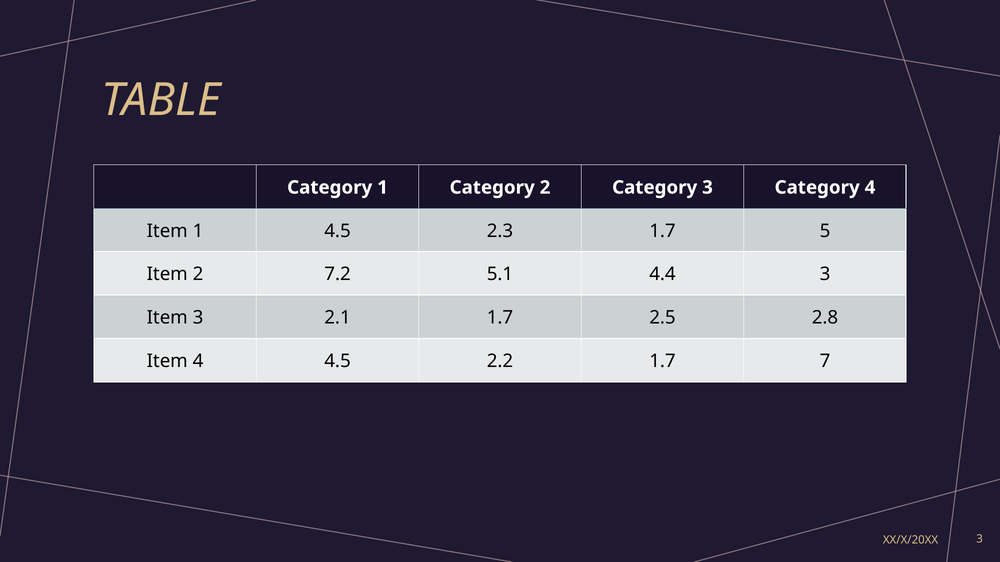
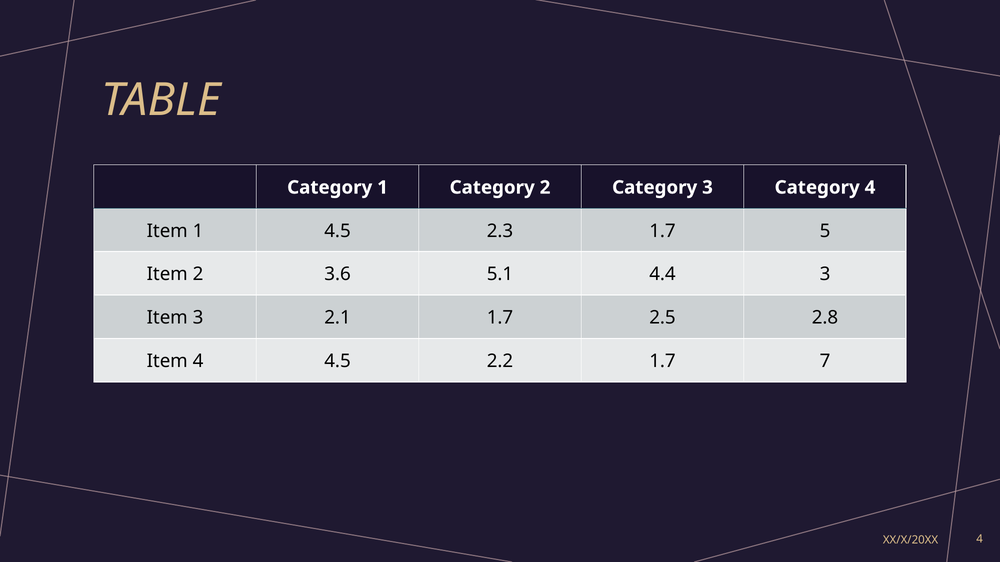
7.2: 7.2 -> 3.6 (338, 275)
XX/X/20XX 3: 3 -> 4 (980, 540)
